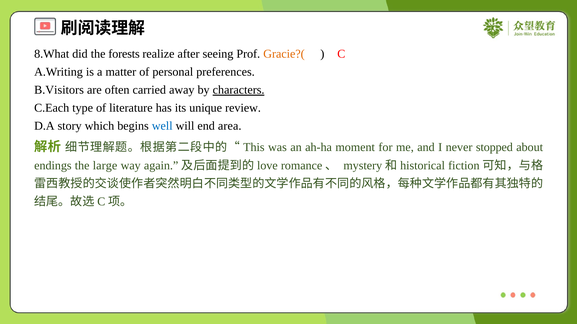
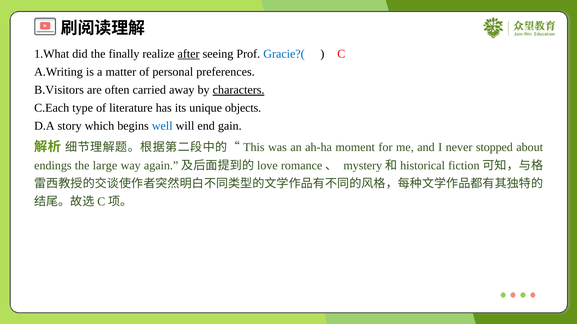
8.What: 8.What -> 1.What (52, 54)
forests: forests -> finally (124, 54)
after underline: none -> present (189, 54)
Gracie?( colour: orange -> blue (284, 54)
review: review -> objects (243, 108)
area: area -> gain (230, 126)
